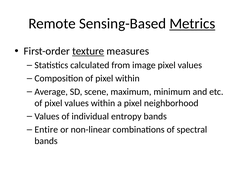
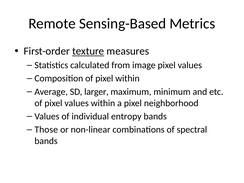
Metrics underline: present -> none (192, 24)
scene: scene -> larger (96, 92)
Entire: Entire -> Those (46, 130)
